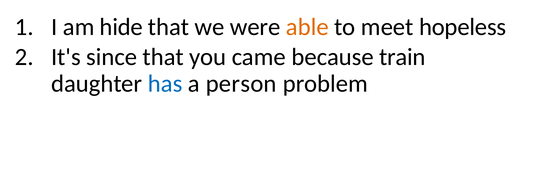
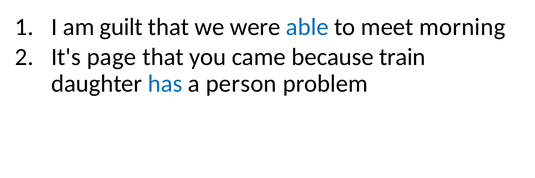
hide: hide -> guilt (121, 27)
able colour: orange -> blue (307, 27)
hopeless: hopeless -> morning (462, 27)
since: since -> page (111, 57)
